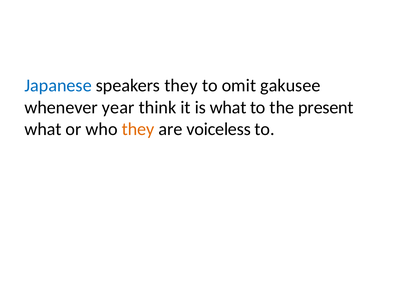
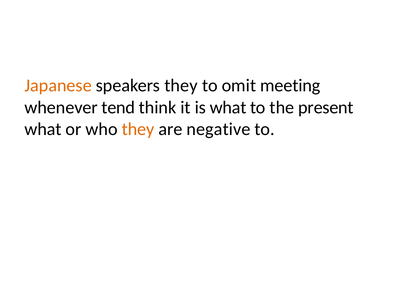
Japanese colour: blue -> orange (58, 86)
gakusee: gakusee -> meeting (290, 86)
year: year -> tend (118, 107)
voiceless: voiceless -> negative (218, 129)
